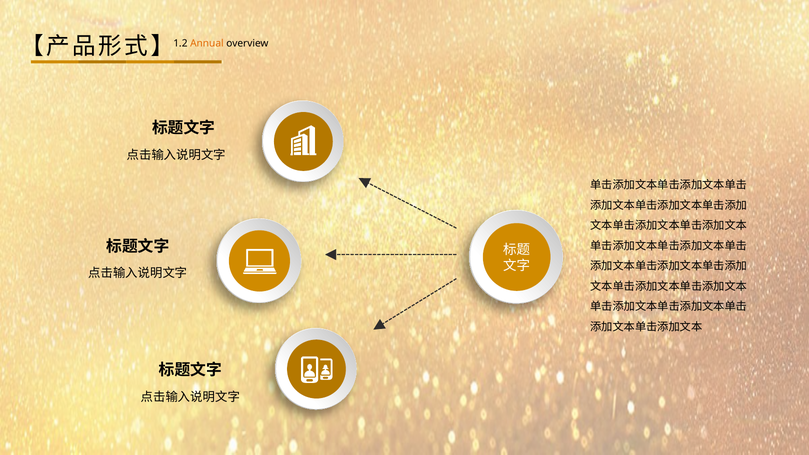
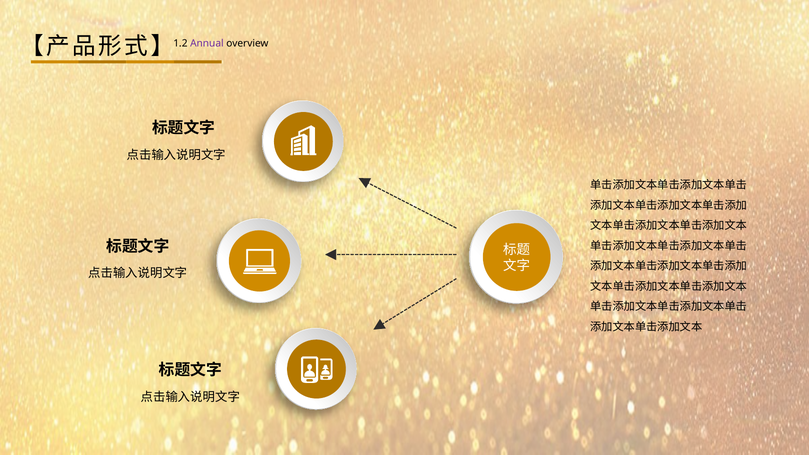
Annual colour: orange -> purple (207, 43)
